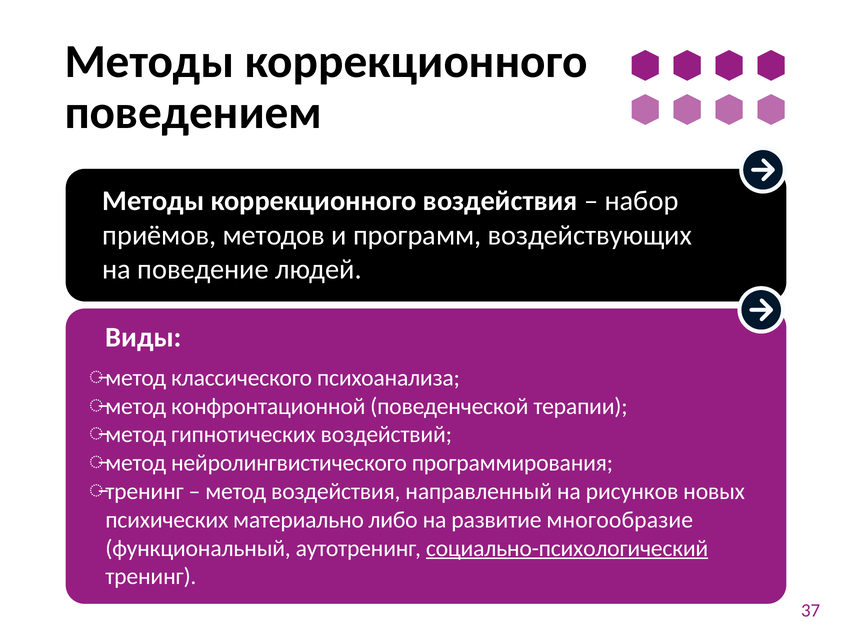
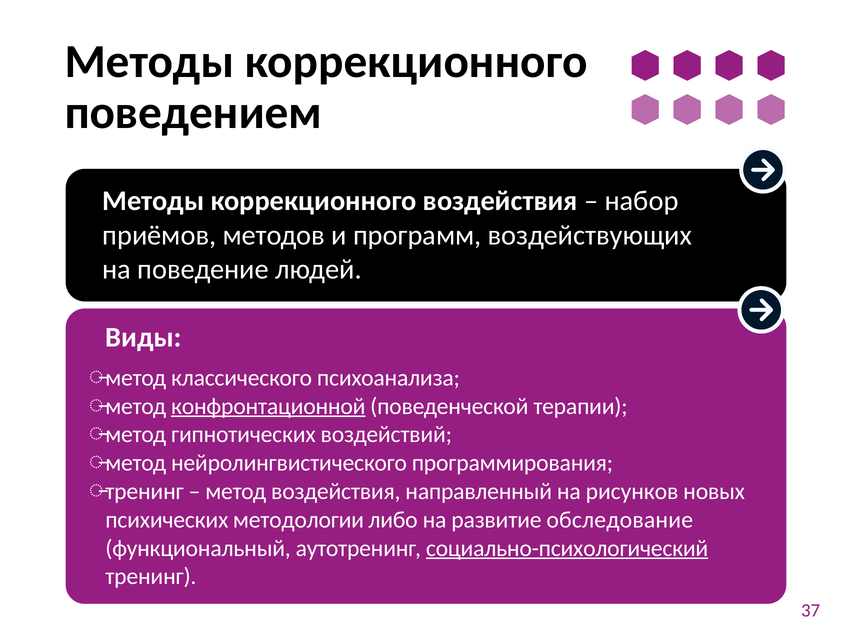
конфронтационной underline: none -> present (268, 406)
материально: материально -> методологии (299, 520)
многообразие: многообразие -> обследование (620, 520)
